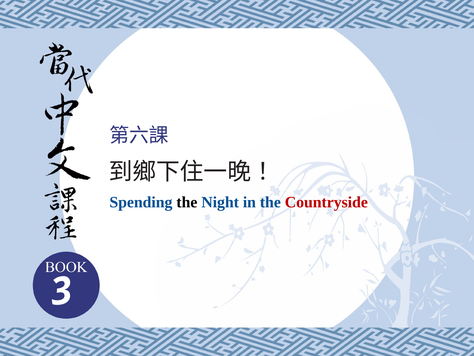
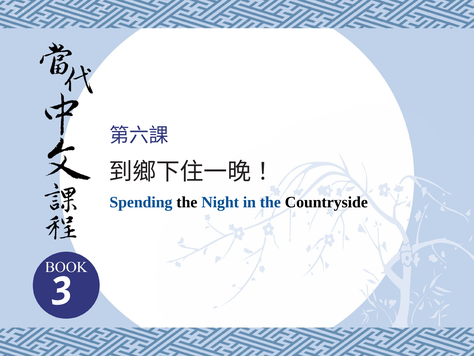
Countryside colour: red -> black (326, 202)
